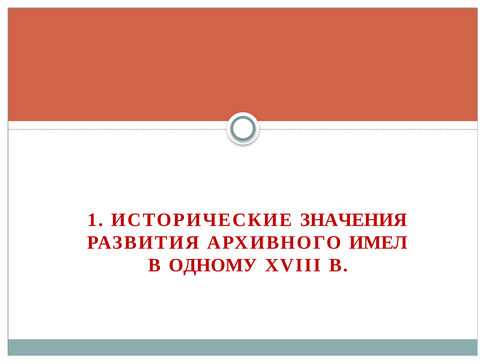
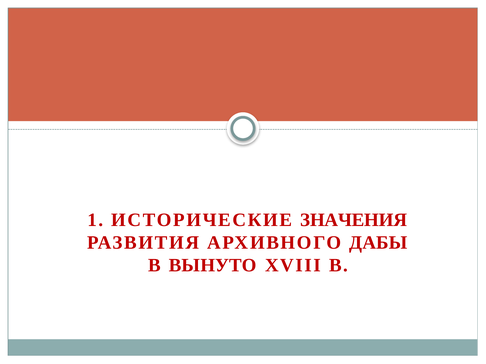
ИМЕЛ: ИМЕЛ -> ДАБЫ (378, 243)
ОДНОМУ: ОДНОМУ -> ВЫНУТО (213, 265)
